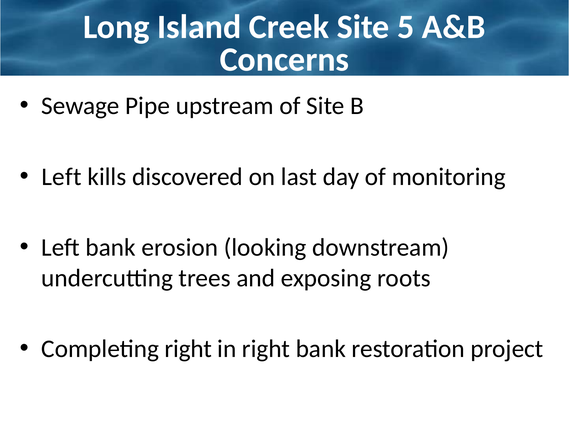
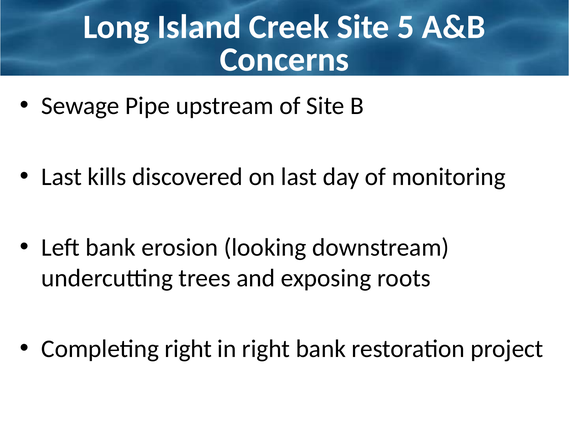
Left: Left -> Last (62, 177)
